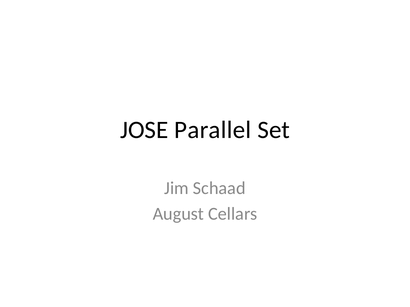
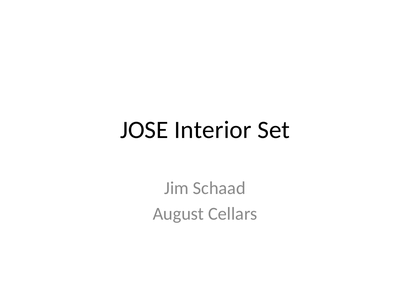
Parallel: Parallel -> Interior (213, 130)
